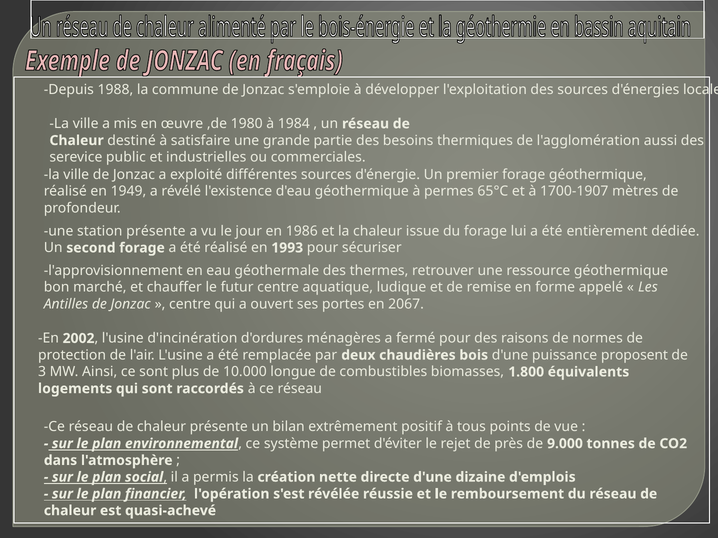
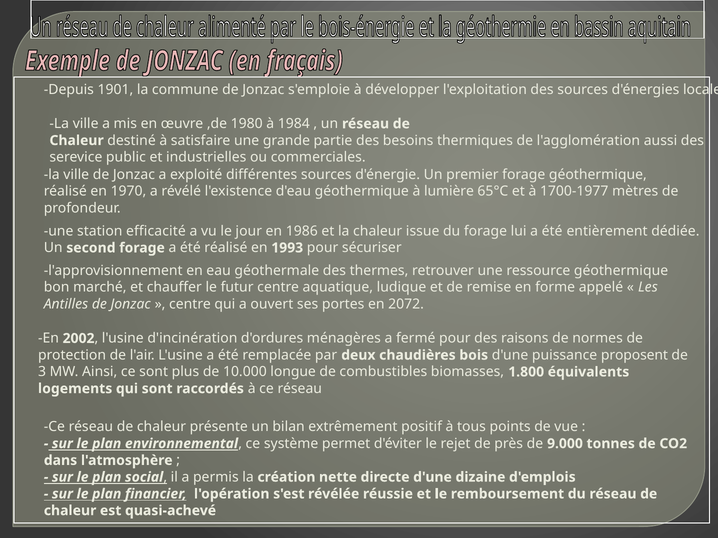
1988: 1988 -> 1901 (115, 90)
1949: 1949 -> 1970 (128, 191)
permes: permes -> lumière (449, 191)
1700-1907: 1700-1907 -> 1700-1977 (574, 191)
station présente: présente -> efficacité (156, 231)
2067: 2067 -> 2072 (406, 304)
